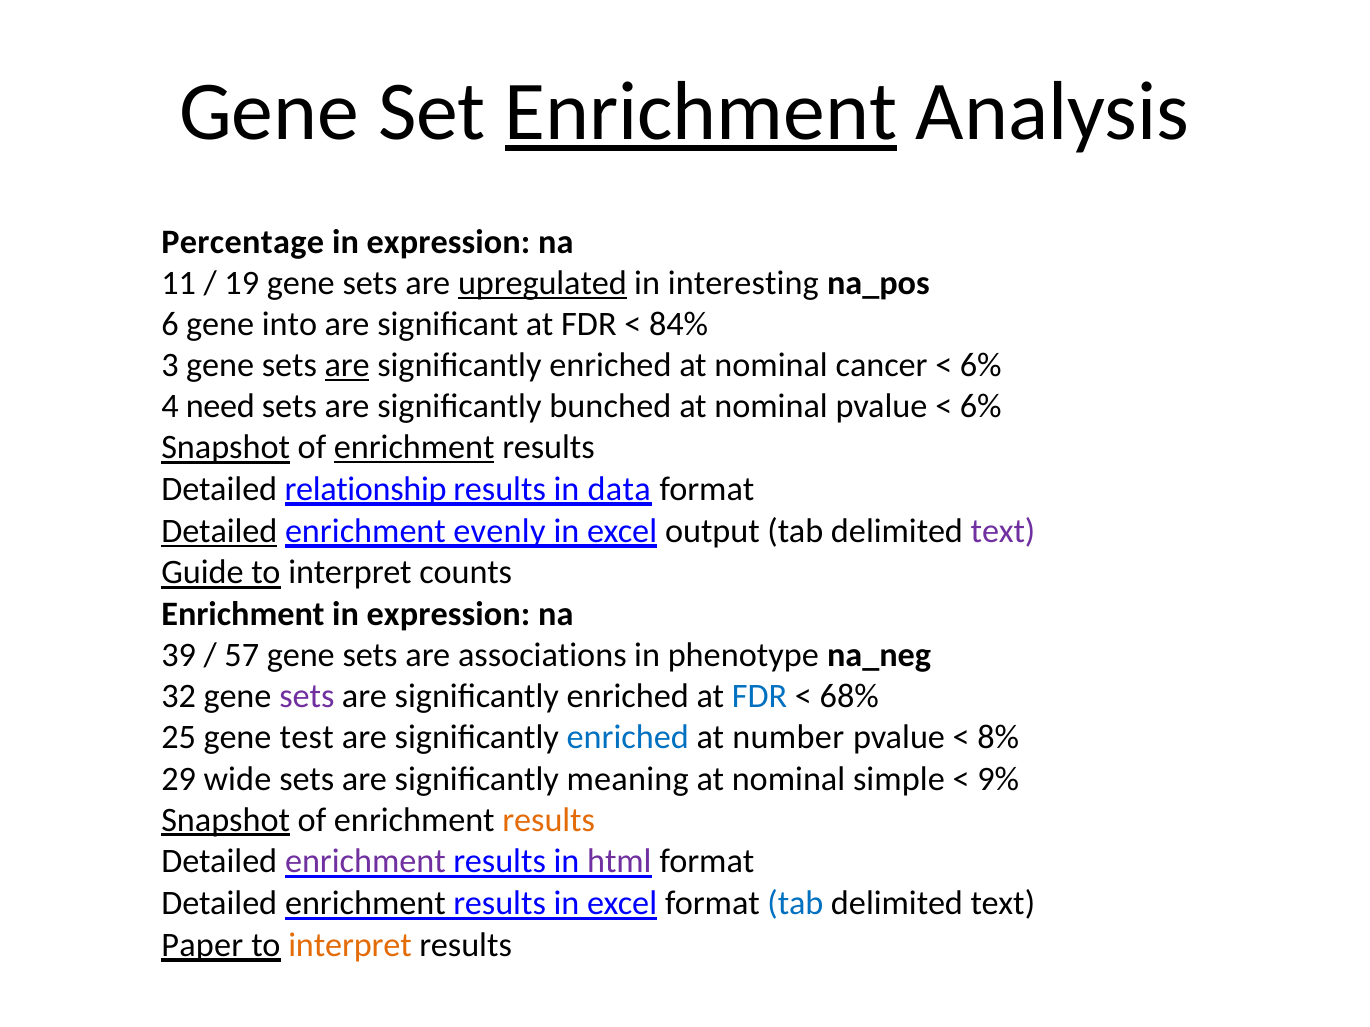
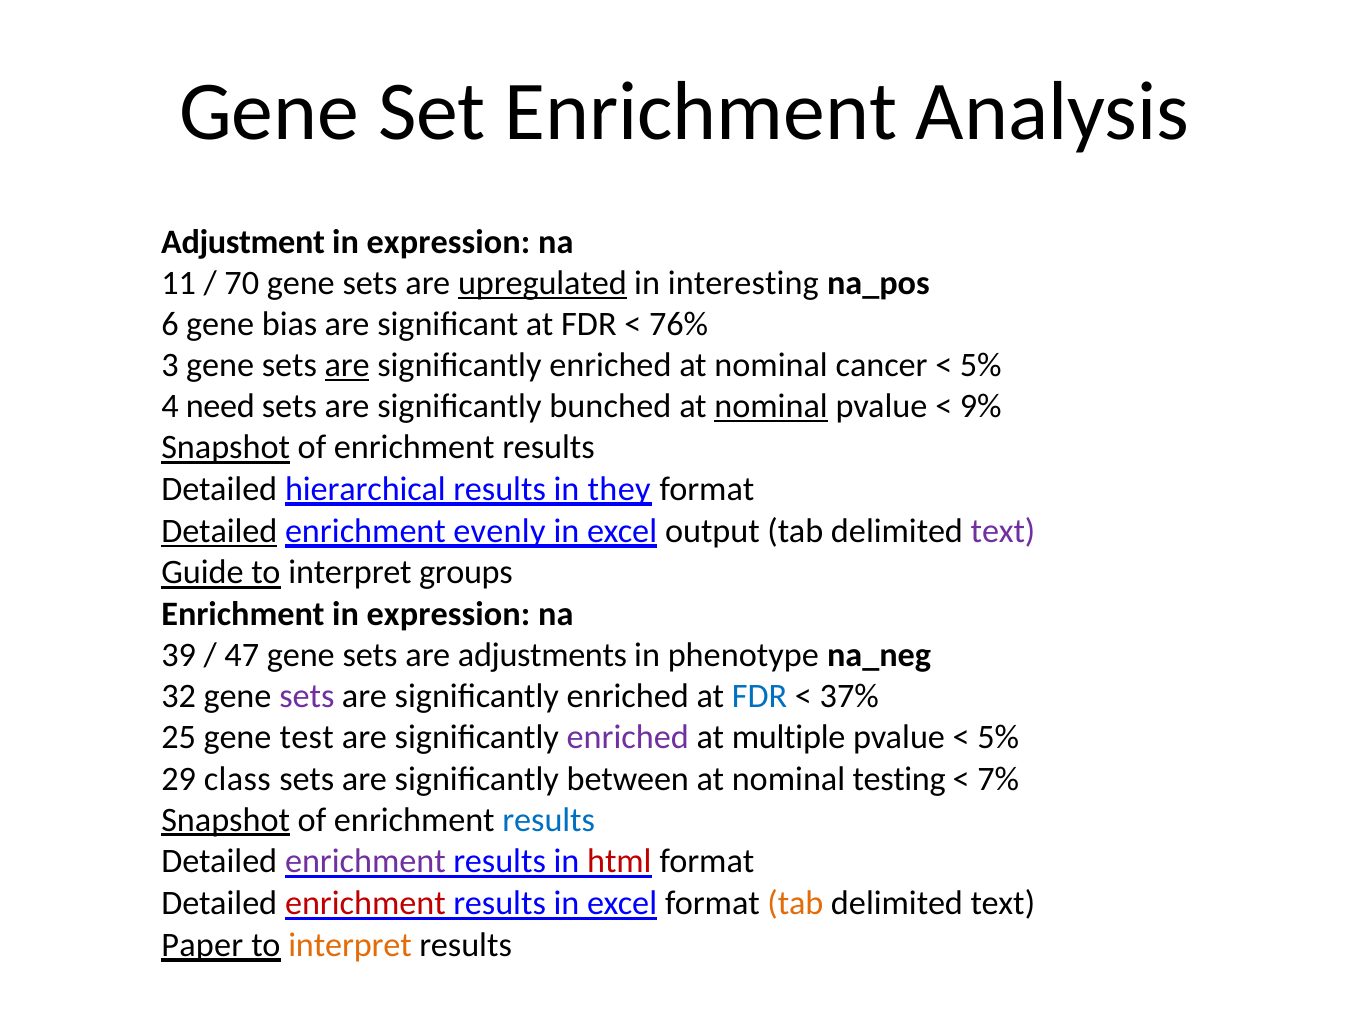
Enrichment underline: present -> none (701, 112)
Percentage: Percentage -> Adjustment (243, 242)
19: 19 -> 70 (242, 283)
into: into -> bias (290, 324)
84%: 84% -> 76% (679, 324)
6%: 6% -> 5% (981, 365)
nominal underline: none -> present (771, 406)
6%: 6% -> 9% (981, 406)
enrichment underline: present -> none (414, 448)
relationship: relationship -> hierarchical (365, 489)
data: data -> they (619, 489)
counts: counts -> groups (466, 573)
57: 57 -> 47 (242, 656)
associations: associations -> adjustments (543, 656)
68%: 68% -> 37% (849, 697)
enriched colour: blue -> purple (628, 738)
number: number -> multiple (789, 738)
8%: 8% -> 5% (998, 738)
wide: wide -> class (237, 779)
meaning: meaning -> between (628, 779)
simple: simple -> testing (899, 779)
9%: 9% -> 7% (998, 779)
results colour: orange -> blue (549, 820)
html colour: purple -> red (619, 862)
enrichment colour: black -> red (365, 904)
tab colour: blue -> orange (795, 904)
